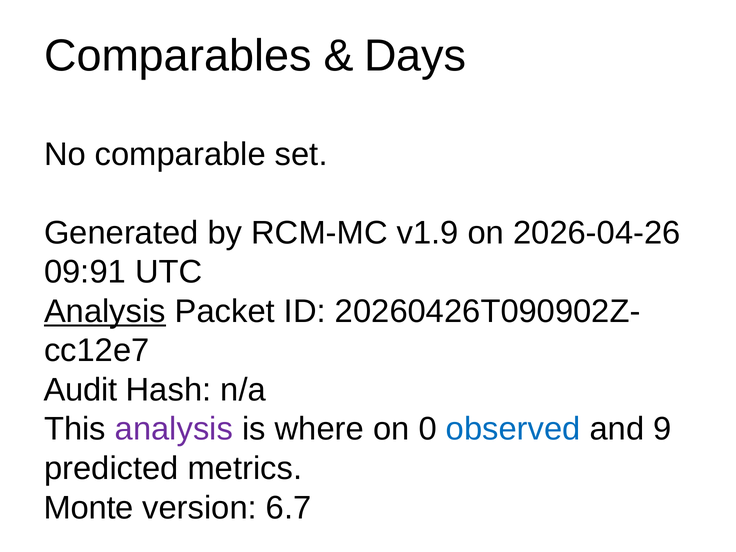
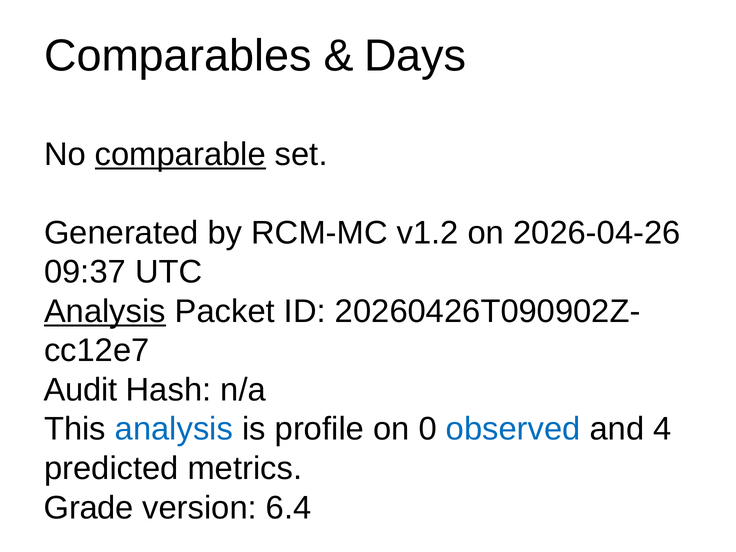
comparable underline: none -> present (180, 154)
v1.9: v1.9 -> v1.2 (428, 233)
09:91: 09:91 -> 09:37 (85, 272)
analysis colour: purple -> blue (174, 429)
where: where -> profile (319, 429)
9: 9 -> 4 (662, 429)
Monte: Monte -> Grade (89, 508)
6.7: 6.7 -> 6.4 (289, 508)
